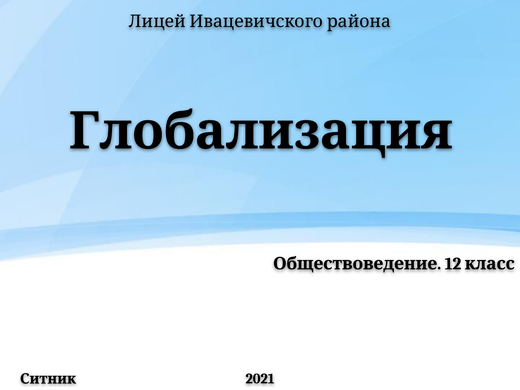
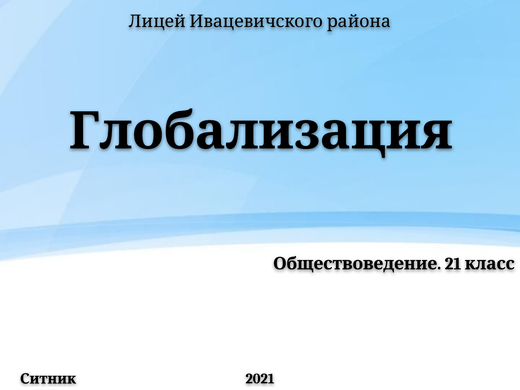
12: 12 -> 21 (453, 264)
